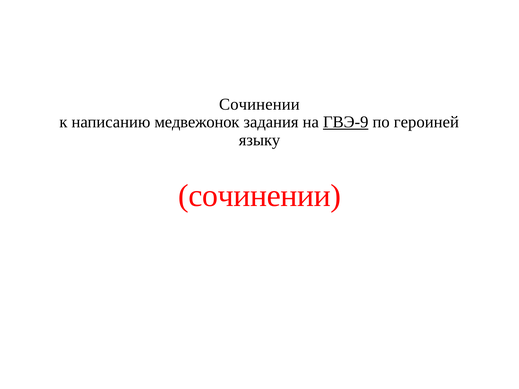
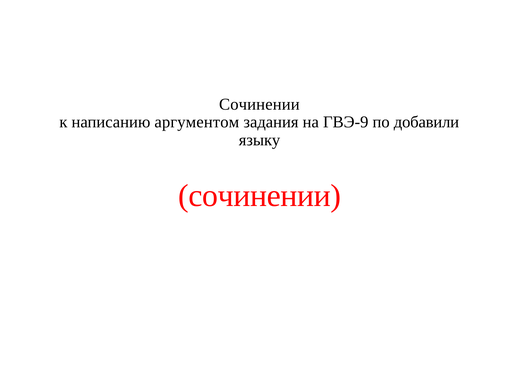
медвежонок: медвежонок -> аргументом (197, 122)
ГВЭ-9 underline: present -> none (346, 122)
героиней: героиней -> добавили (426, 122)
